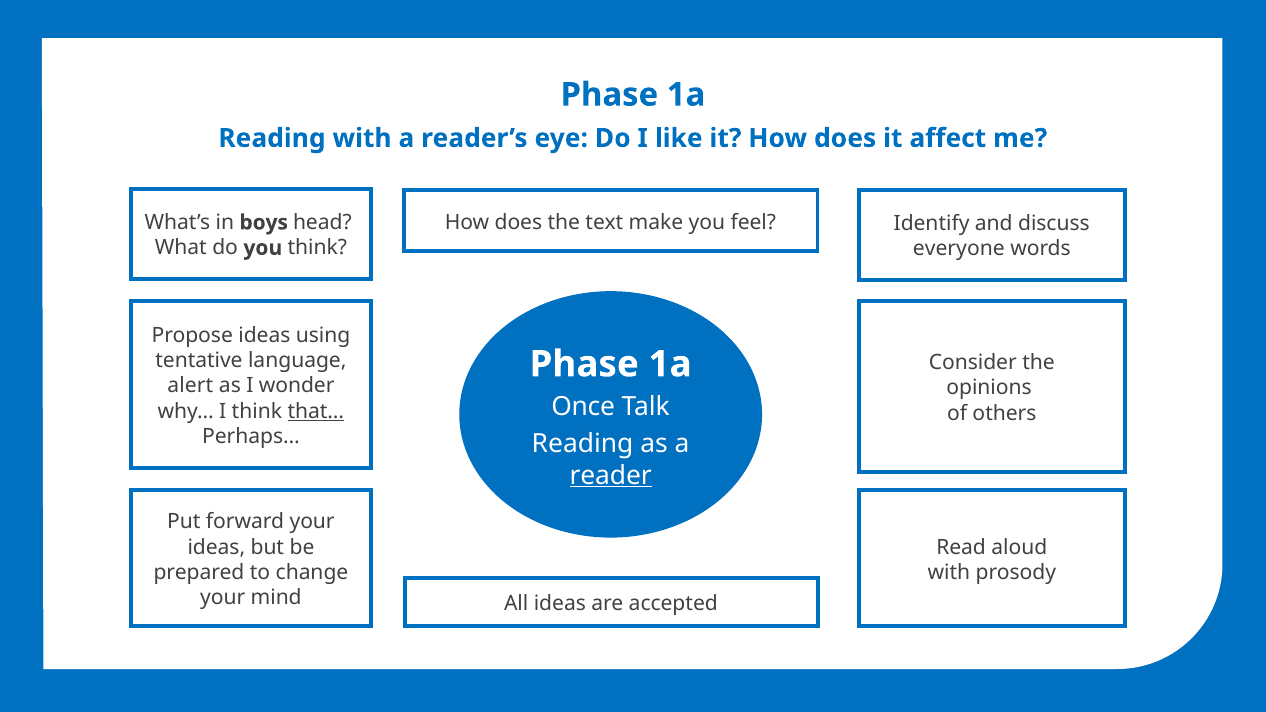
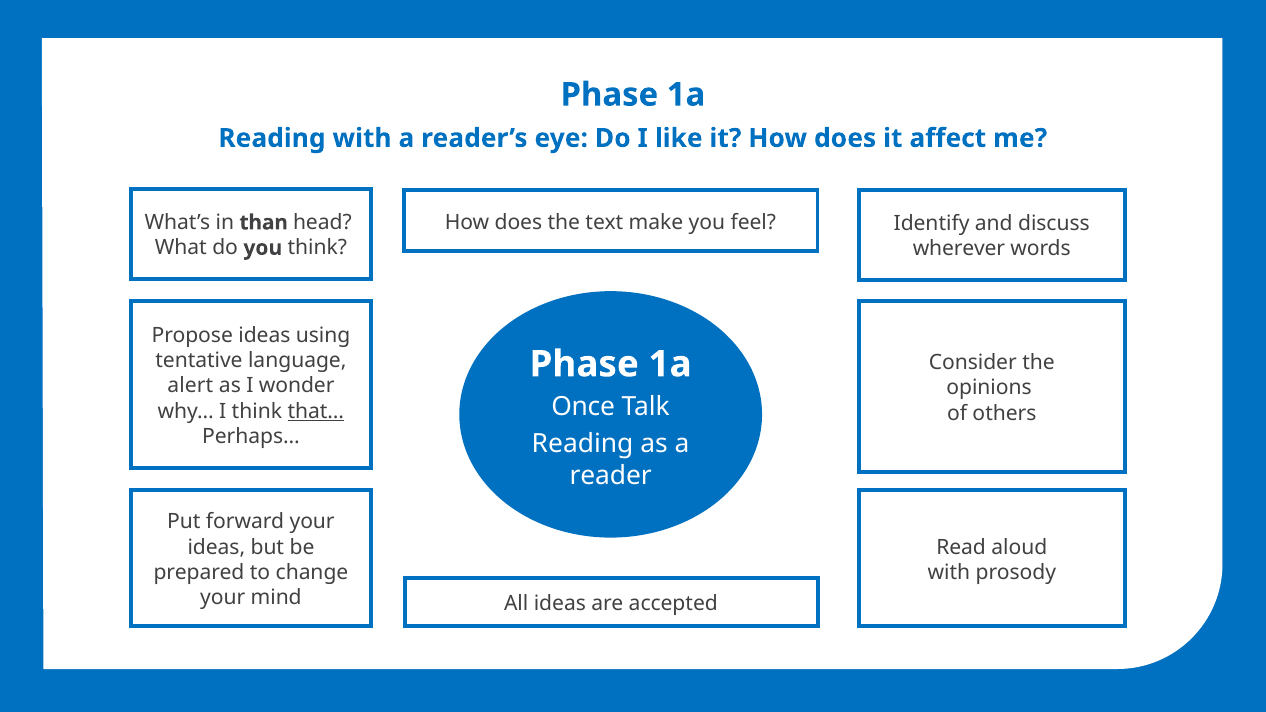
boys: boys -> than (264, 223)
everyone: everyone -> wherever (959, 249)
reader underline: present -> none (611, 475)
